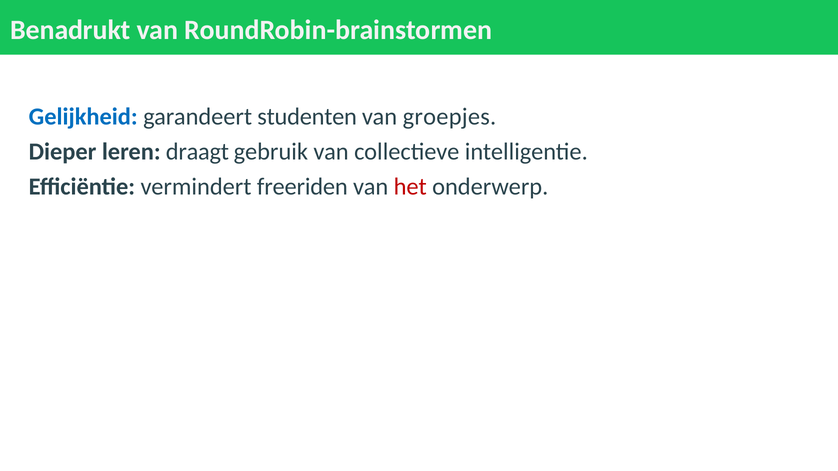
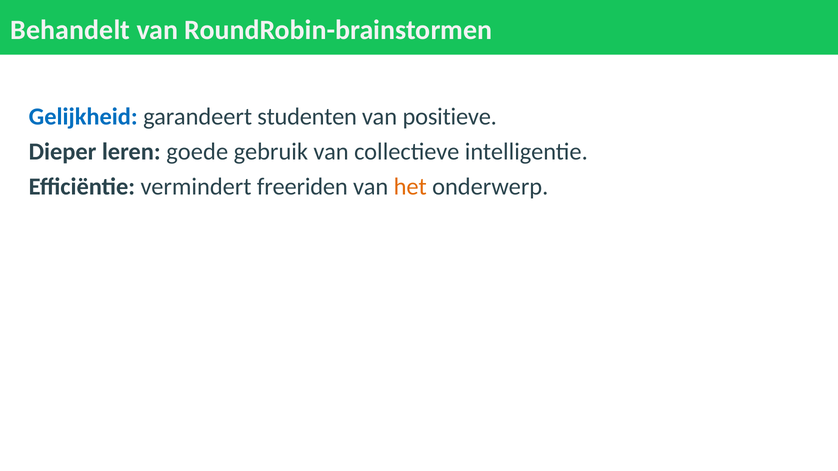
Benadrukt: Benadrukt -> Behandelt (70, 30)
groepjes: groepjes -> positieve (450, 117)
draagt: draagt -> goede (197, 152)
het colour: red -> orange (410, 187)
